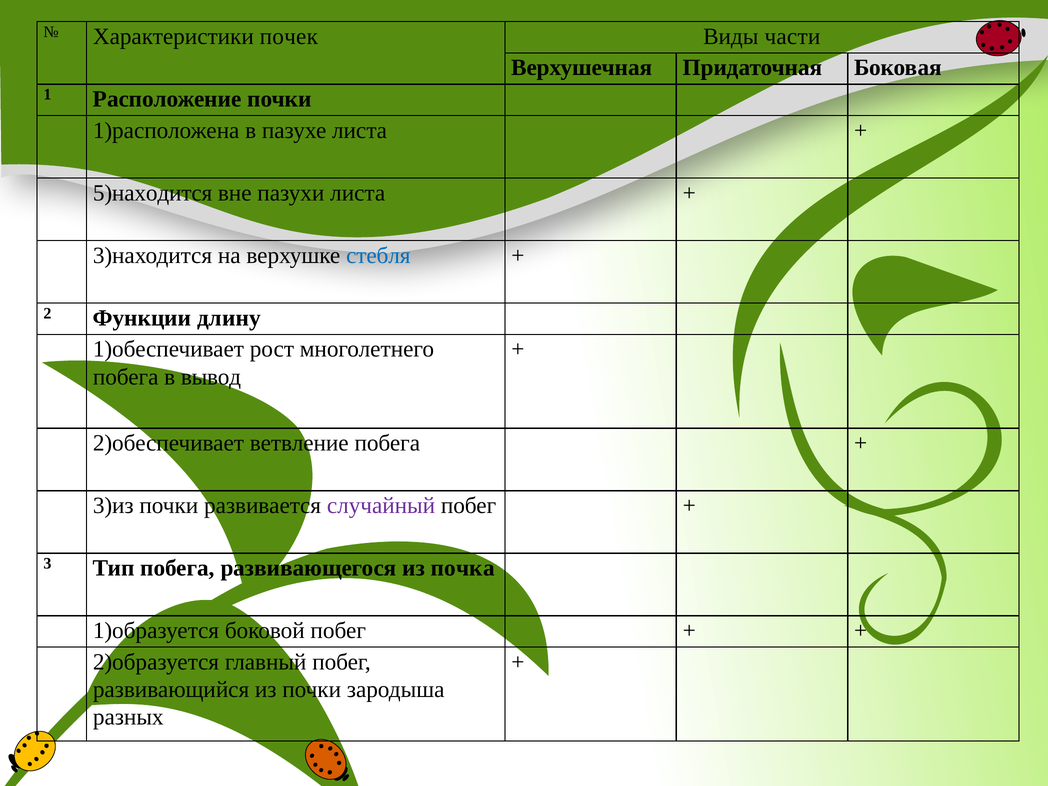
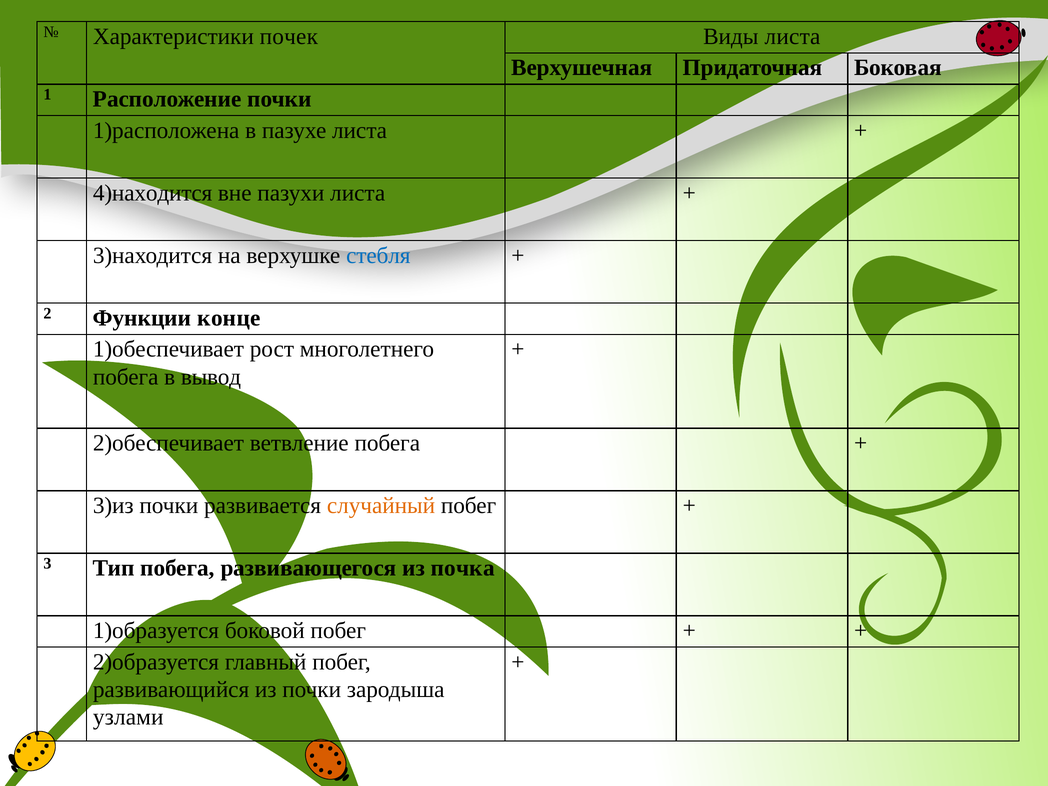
Виды части: части -> листа (792, 37)
5)находится: 5)находится -> 4)находится (153, 193)
длину: длину -> конце (229, 318)
случайный colour: purple -> orange (381, 506)
разных: разных -> узлами (128, 717)
